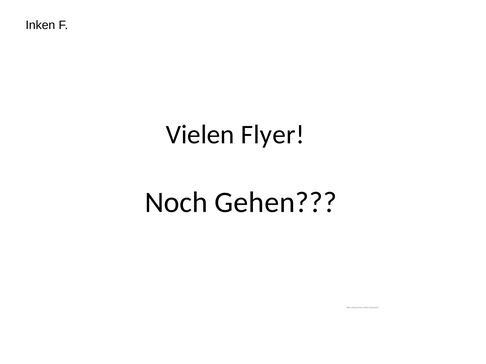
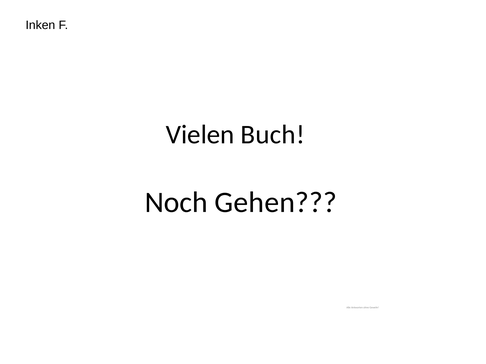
Flyer: Flyer -> Buch (273, 135)
